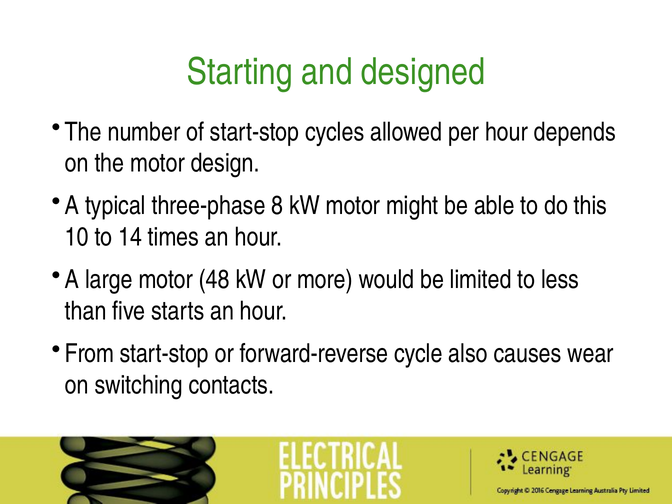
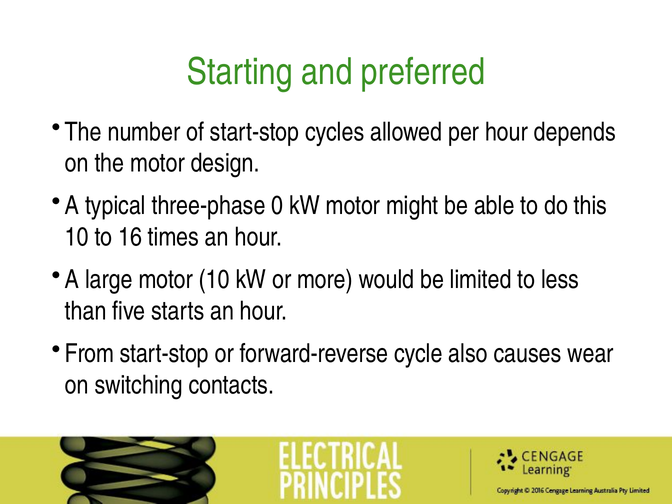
designed: designed -> preferred (423, 72)
8: 8 -> 0 (277, 206)
14: 14 -> 16 (130, 237)
motor 48: 48 -> 10 (214, 280)
